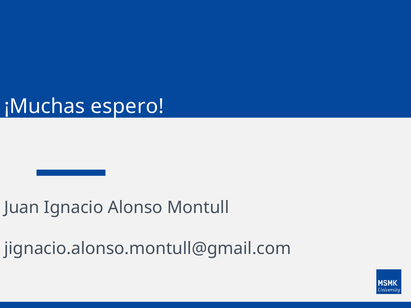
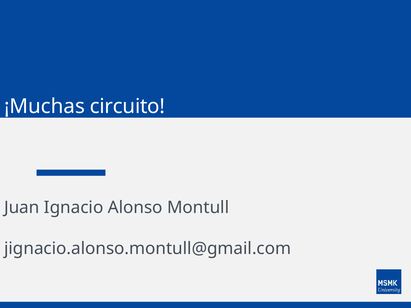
espero: espero -> circuito (127, 106)
